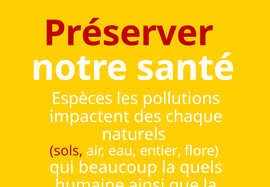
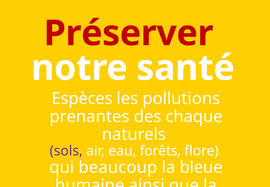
impactent: impactent -> prenantes (89, 116)
sols colour: red -> purple (66, 151)
entier: entier -> forêts (160, 151)
quels: quels -> bleue (201, 167)
